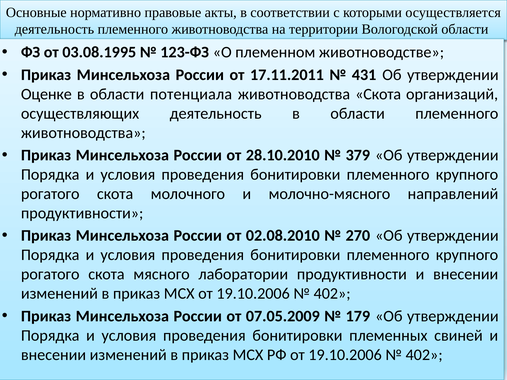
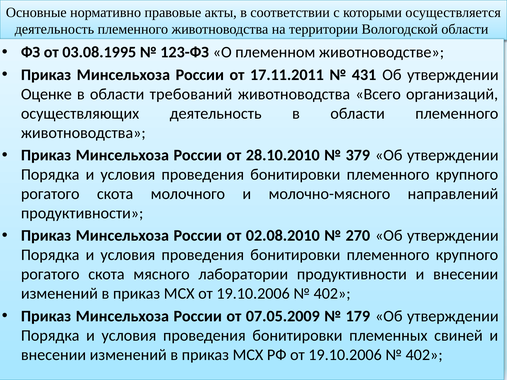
потенциала: потенциала -> требований (191, 94)
животноводства Скота: Скота -> Всего (378, 94)
